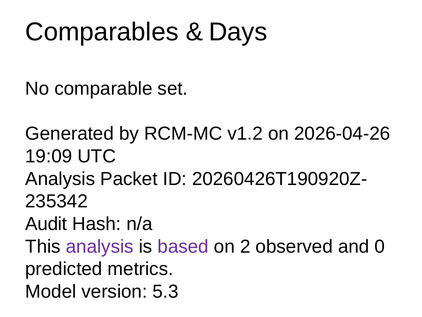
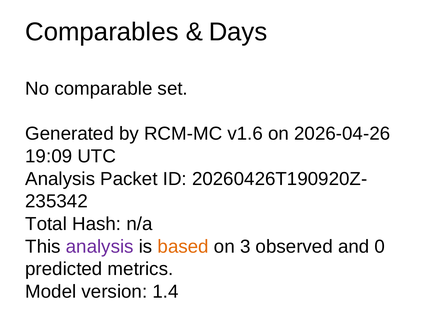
v1.2: v1.2 -> v1.6 (245, 134)
Audit: Audit -> Total (46, 224)
based colour: purple -> orange (183, 246)
2: 2 -> 3 (245, 246)
5.3: 5.3 -> 1.4 (166, 291)
